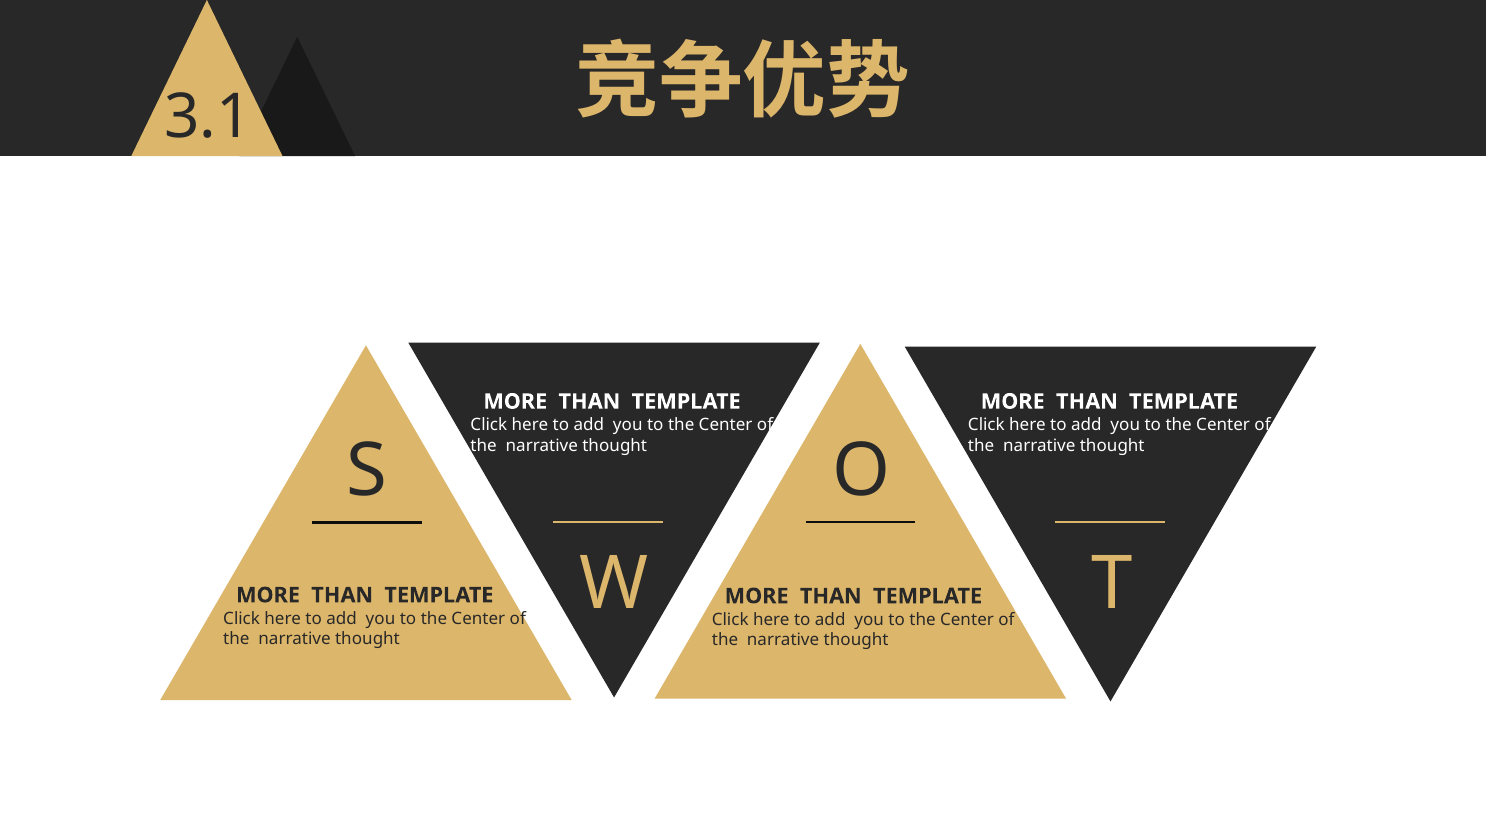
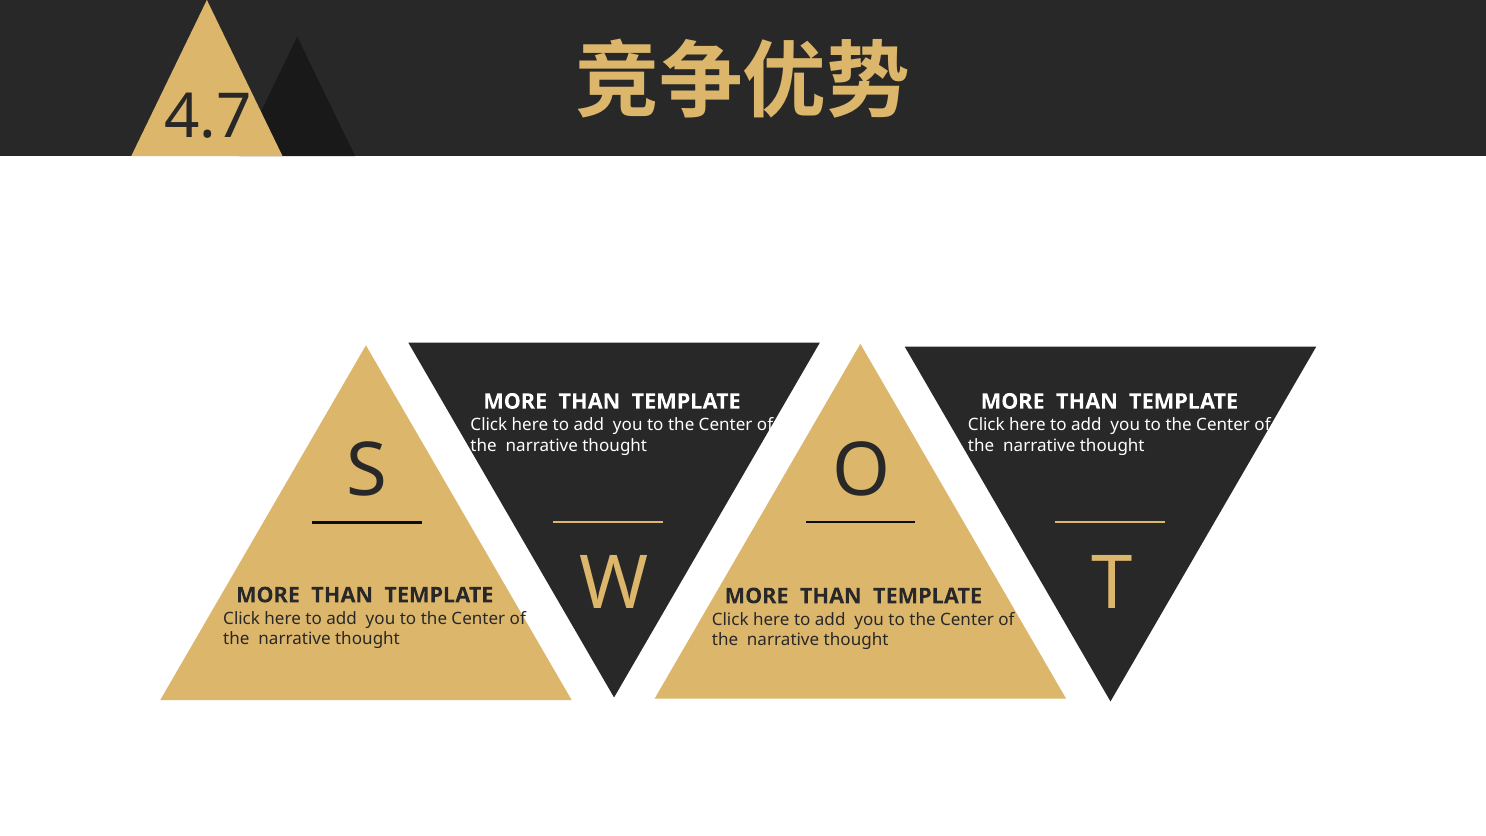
3.1: 3.1 -> 4.7 (208, 117)
